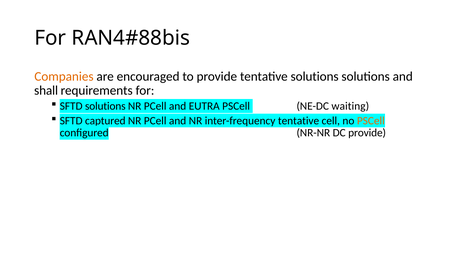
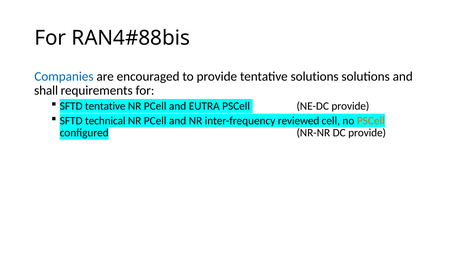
Companies colour: orange -> blue (64, 76)
SFTD solutions: solutions -> tentative (105, 106)
NE-DC waiting: waiting -> provide (350, 106)
captured: captured -> technical (105, 121)
inter-frequency tentative: tentative -> reviewed (299, 121)
